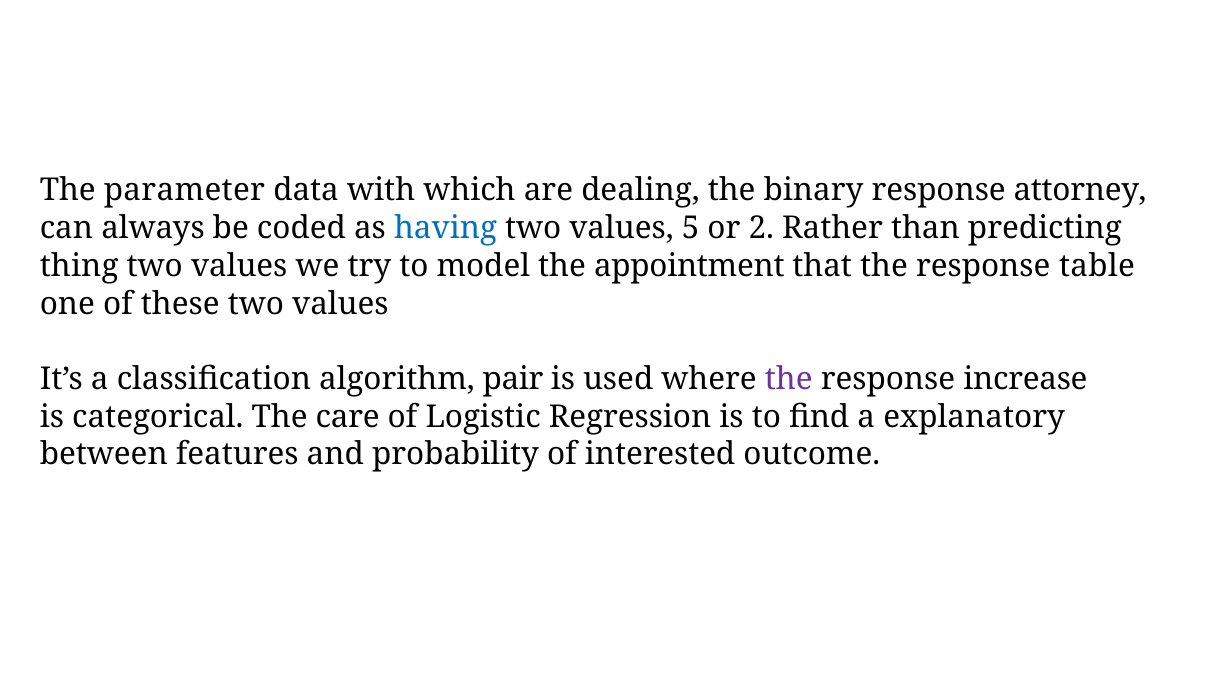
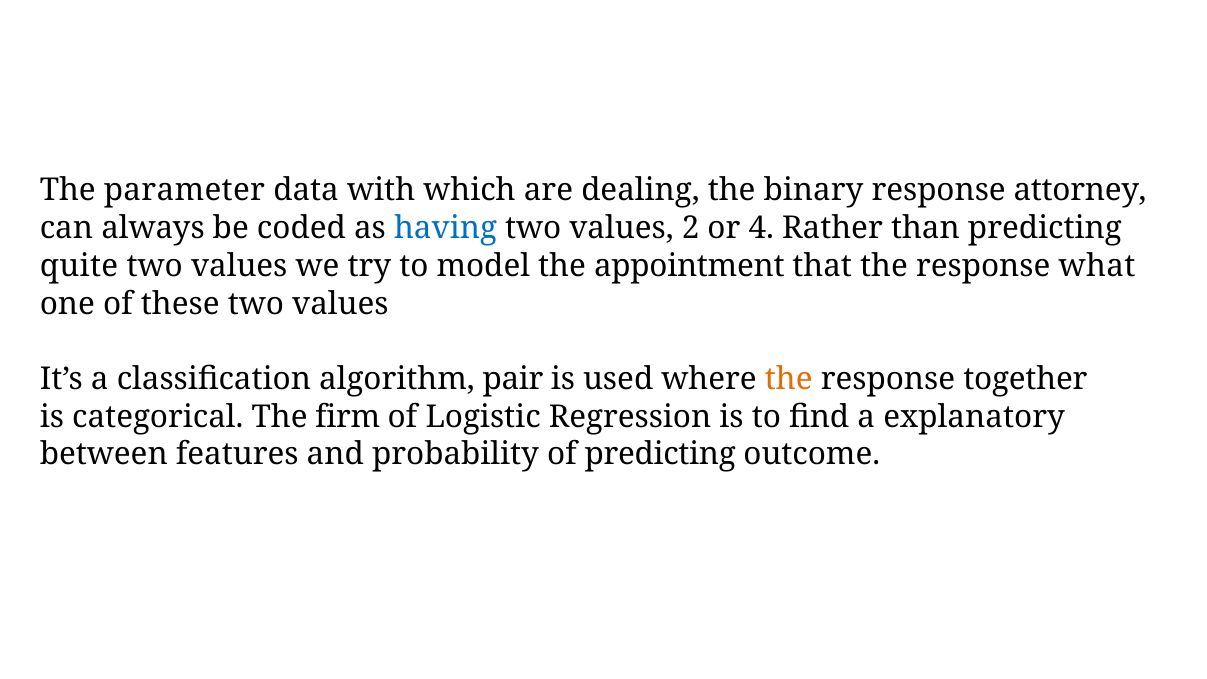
5: 5 -> 2 (691, 228)
2: 2 -> 4 (761, 228)
thing: thing -> quite (79, 266)
table: table -> what (1097, 266)
the colour: purple -> orange (789, 379)
increase: increase -> together (1025, 379)
care: care -> firm (348, 417)
of interested: interested -> predicting (660, 454)
